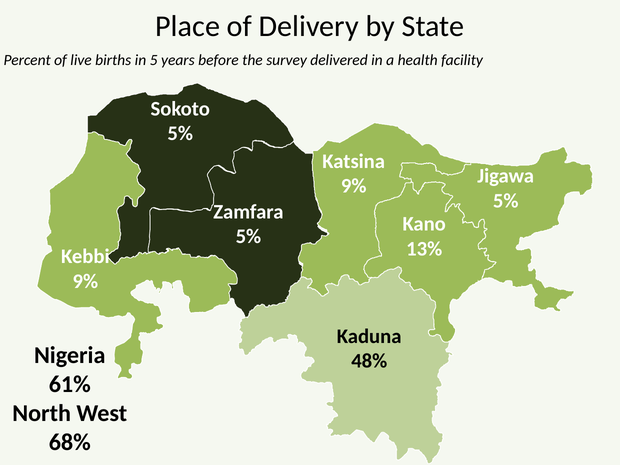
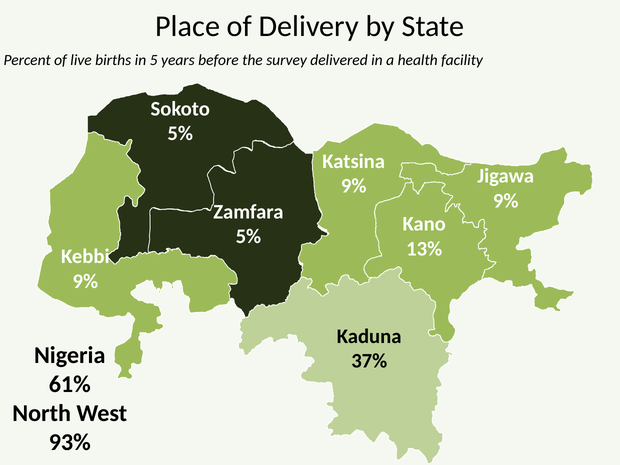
5%: 5% -> 9% (506, 201)
48%: 48% -> 37% (369, 361)
68%: 68% -> 93% (70, 442)
